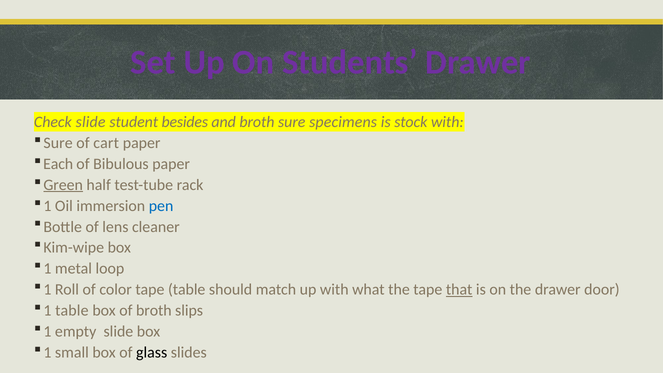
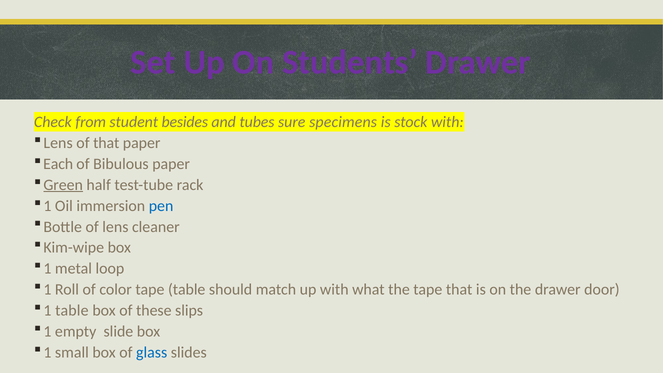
Check slide: slide -> from (91, 122)
and broth: broth -> tubes (257, 122)
Sure: Sure -> Lens (58, 143)
of cart: cart -> that (106, 143)
that underline: present -> none (459, 290)
of broth: broth -> these (154, 311)
glass colour: black -> blue (152, 352)
